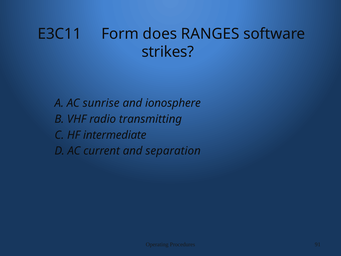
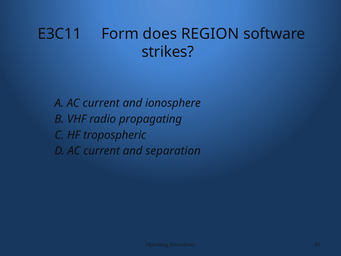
RANGES: RANGES -> REGION (210, 34)
A AC sunrise: sunrise -> current (101, 103)
transmitting: transmitting -> propagating (150, 119)
intermediate: intermediate -> tropospheric (115, 135)
